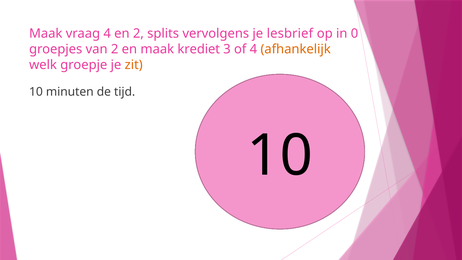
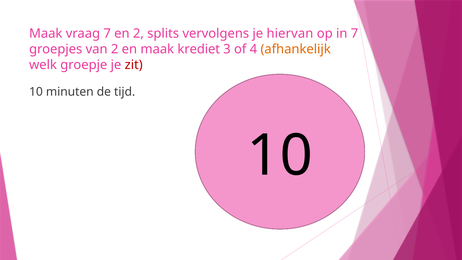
vraag 4: 4 -> 7 (107, 34)
lesbrief: lesbrief -> hiervan (290, 34)
in 0: 0 -> 7 (355, 34)
zit colour: orange -> red (134, 65)
